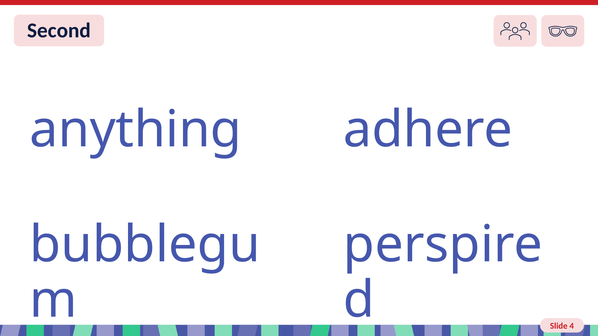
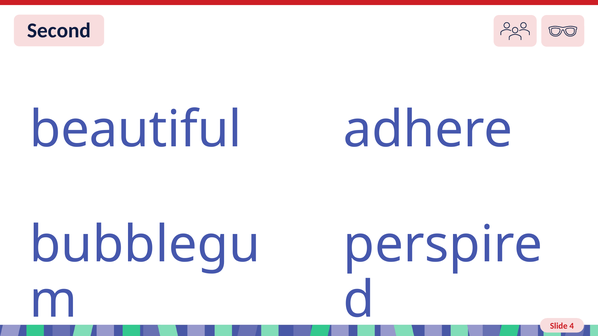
anything: anything -> beautiful (136, 130)
